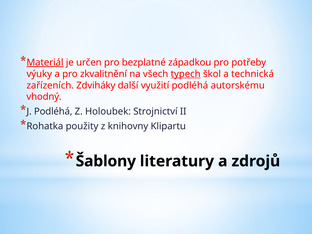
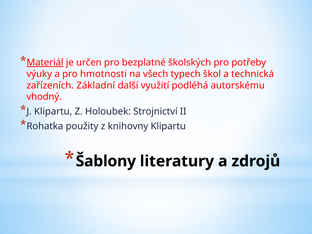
západkou: západkou -> školských (190, 63)
zkvalitnění: zkvalitnění -> hmotnosti (103, 74)
typech underline: present -> none (186, 74)
Zdviháky: Zdviháky -> Základní (96, 85)
J Podléhá: Podléhá -> Klipartu (53, 111)
